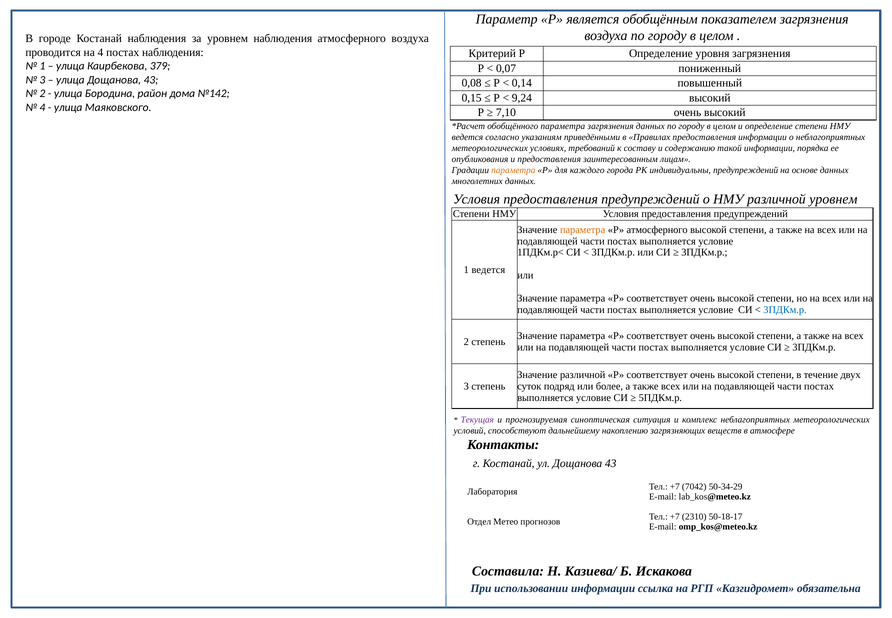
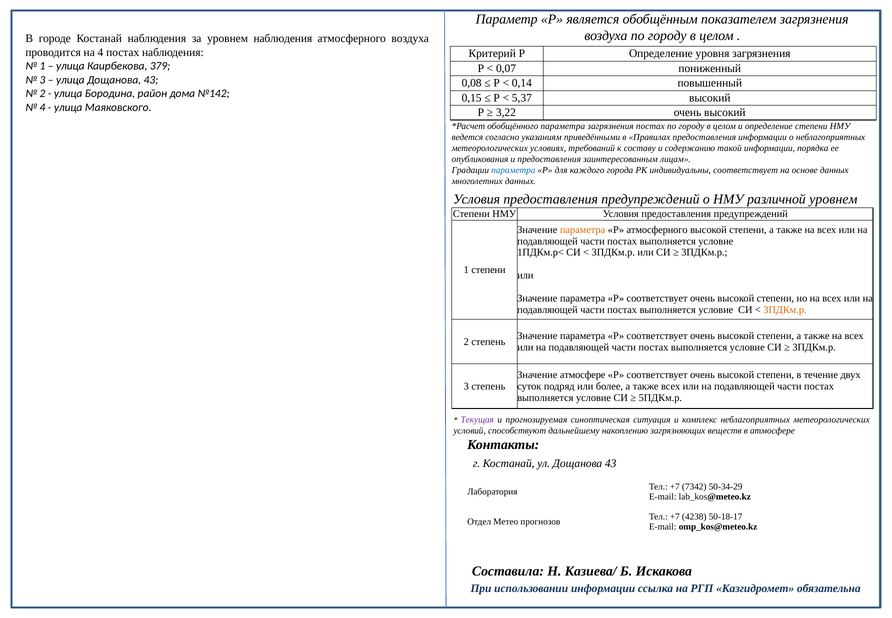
9,24: 9,24 -> 5,37 (522, 98)
7,10: 7,10 -> 3,22 (506, 112)
загрязнения данных: данных -> постах (650, 126)
параметра colour: orange -> blue (513, 170)
индивидуальны предупреждений: предупреждений -> соответствует (746, 170)
1 ведется: ведется -> степени (488, 270)
3ПДКм.р colour: blue -> orange (785, 309)
Значение различной: различной -> атмосфере (583, 375)
7042: 7042 -> 7342 (694, 486)
2310: 2310 -> 4238 (694, 516)
